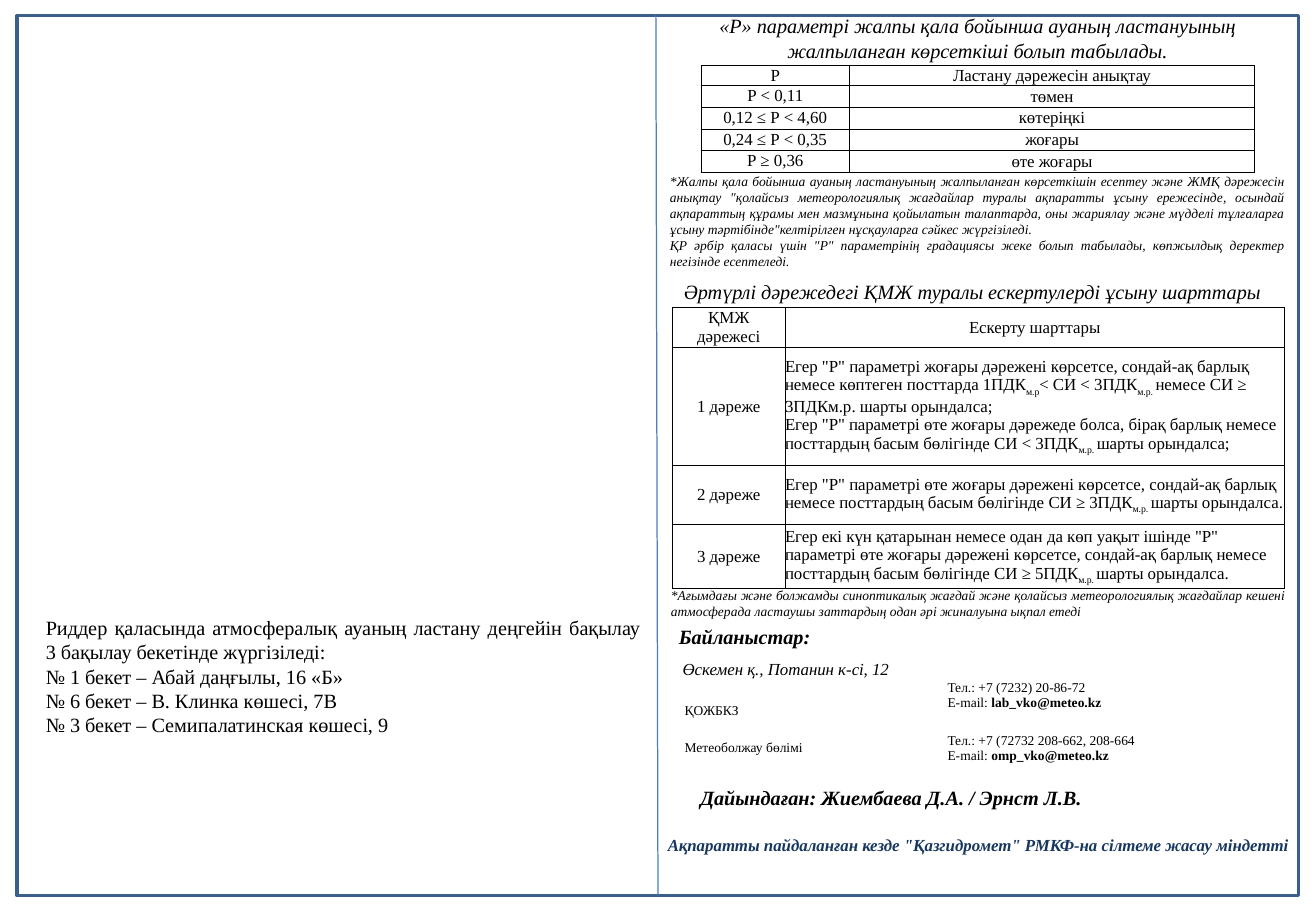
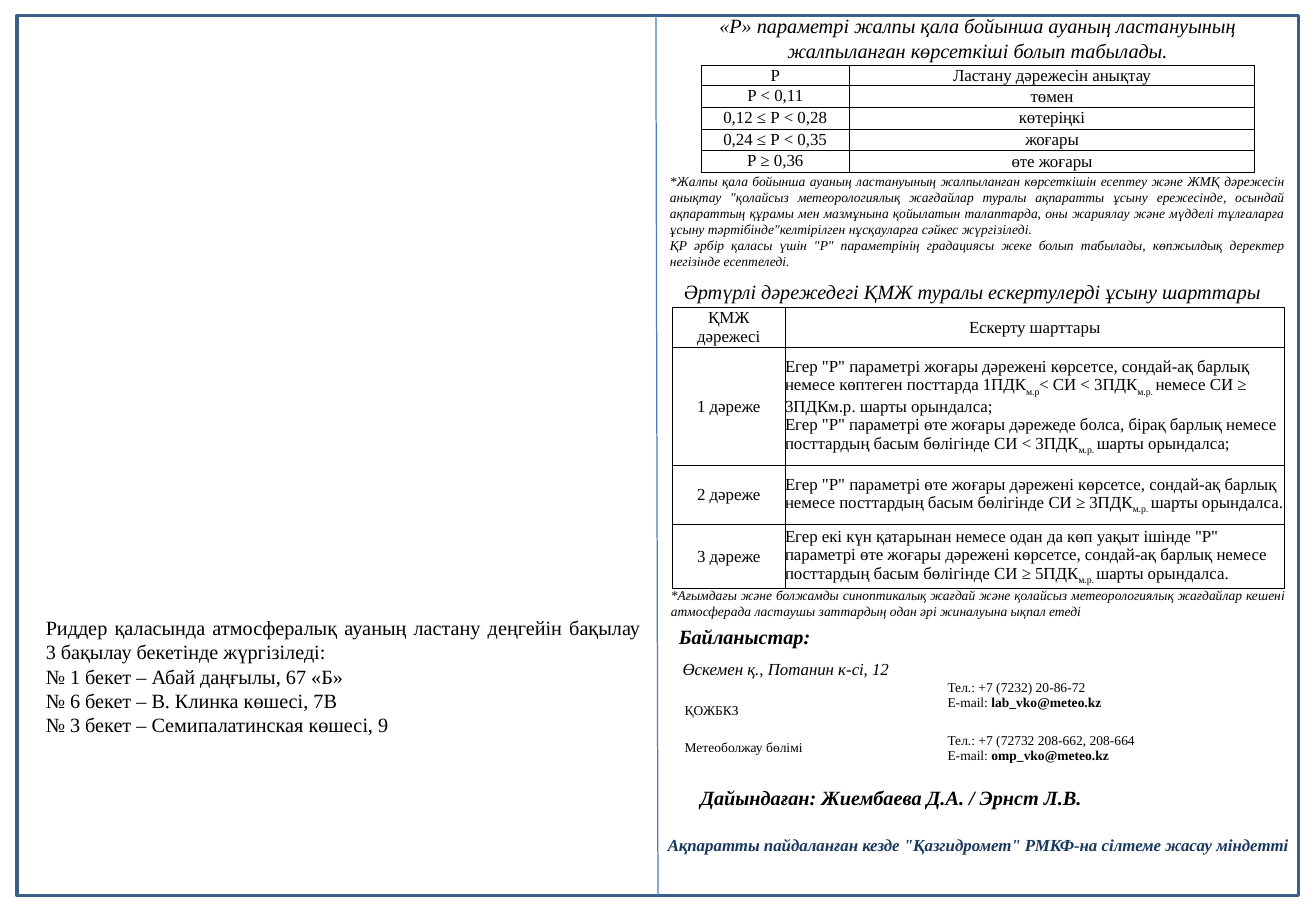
4,60: 4,60 -> 0,28 (812, 118)
16: 16 -> 67 (296, 678)
